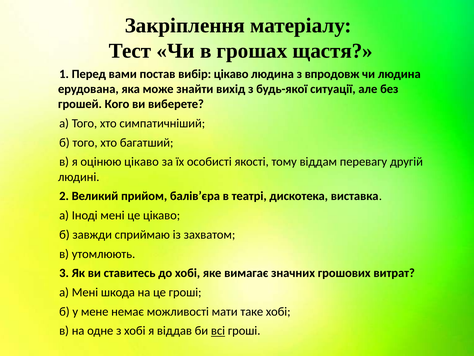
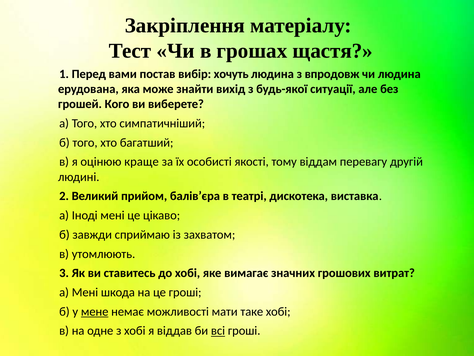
вибір цікаво: цікаво -> хочуть (231, 74)
оцінюю цікаво: цікаво -> краще (142, 162)
мене underline: none -> present (95, 311)
